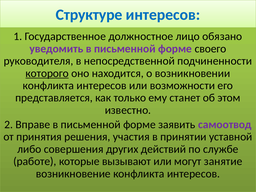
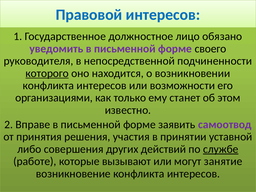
Структуре: Структуре -> Правовой (89, 15)
представляется: представляется -> организациями (54, 98)
службе underline: none -> present (221, 149)
